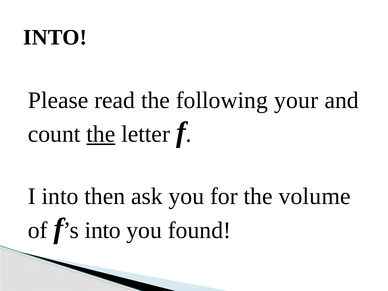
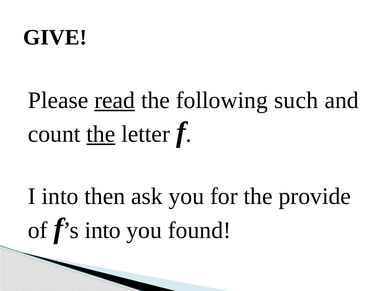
INTO: INTO -> GIVE (55, 37)
read underline: none -> present (115, 100)
your: your -> such (296, 100)
volume: volume -> provide (315, 196)
